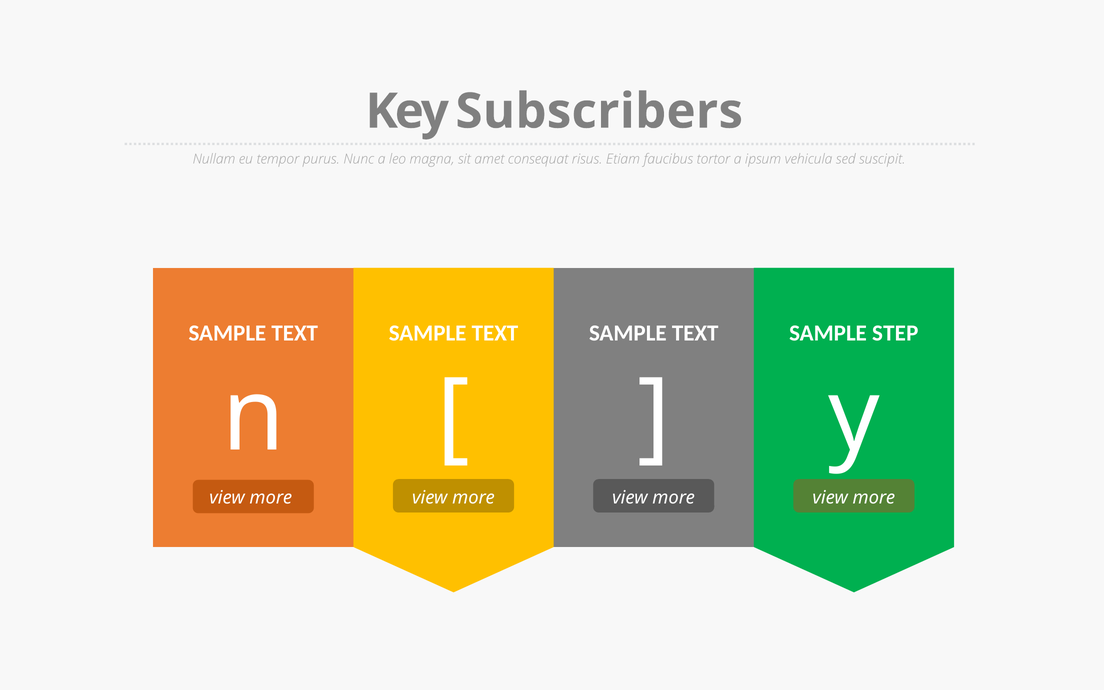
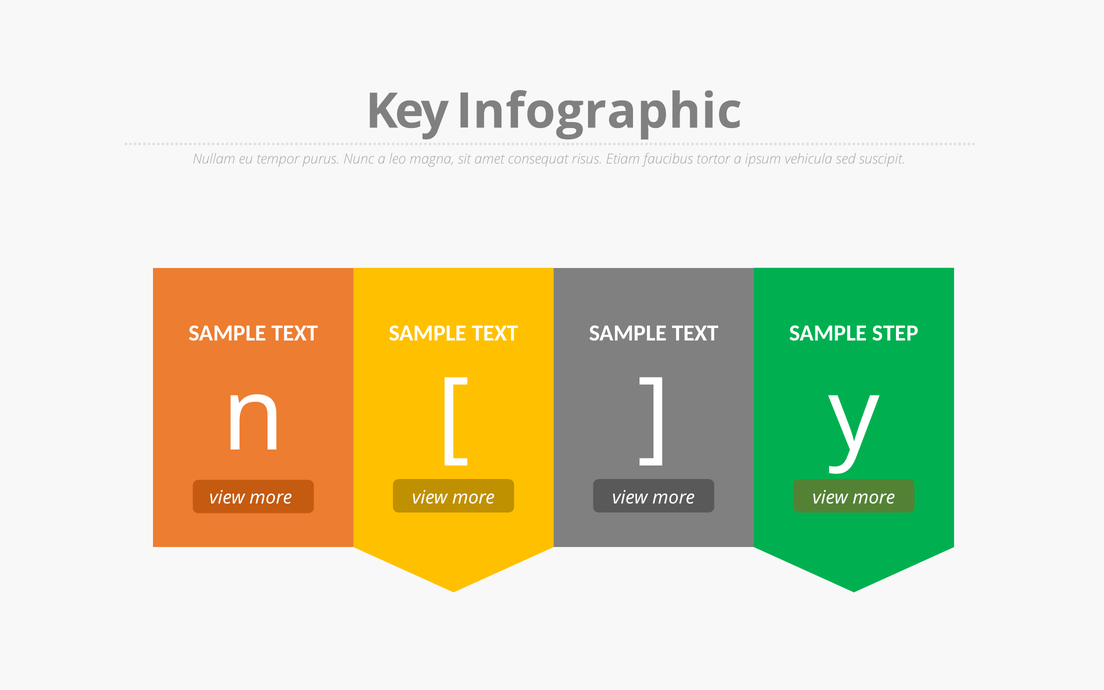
Subscribers: Subscribers -> Infographic (599, 111)
